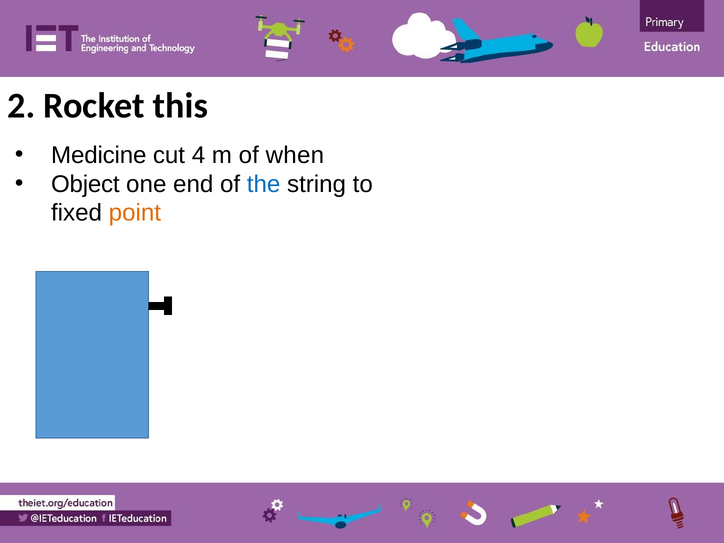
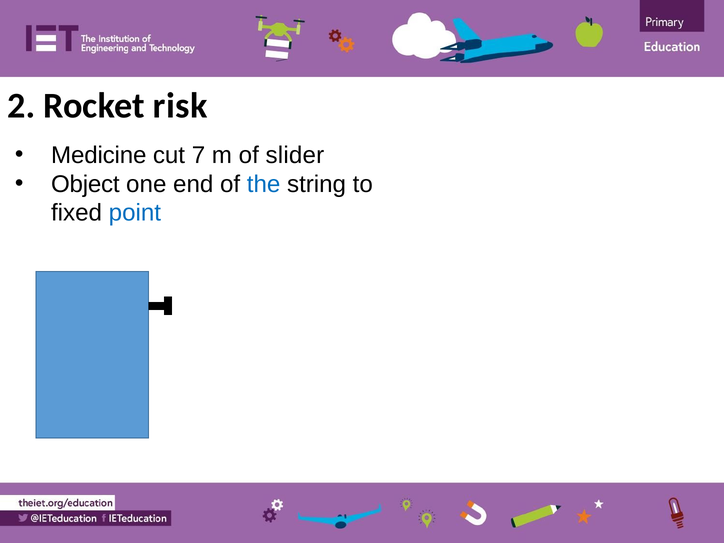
this: this -> risk (180, 106)
4: 4 -> 7 (199, 155)
when: when -> slider (295, 155)
point colour: orange -> blue (135, 213)
